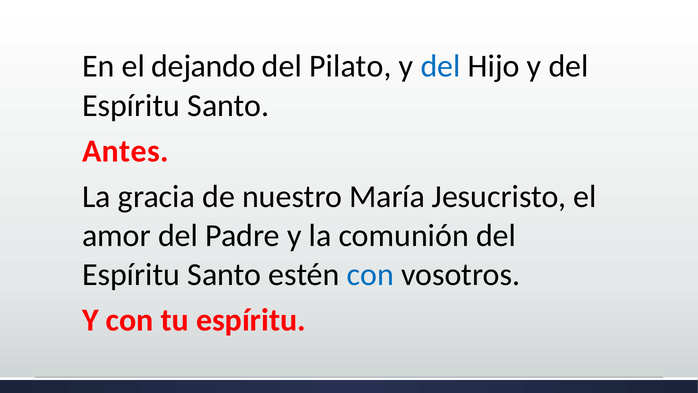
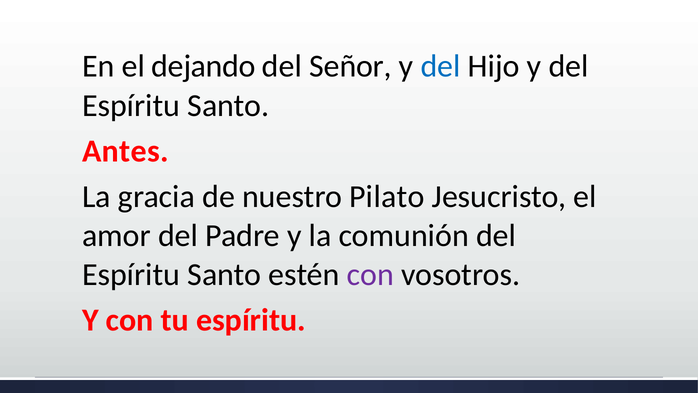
Pilato: Pilato -> Señor (351, 66)
María: María -> Pilato (387, 196)
con colour: blue -> purple (370, 275)
